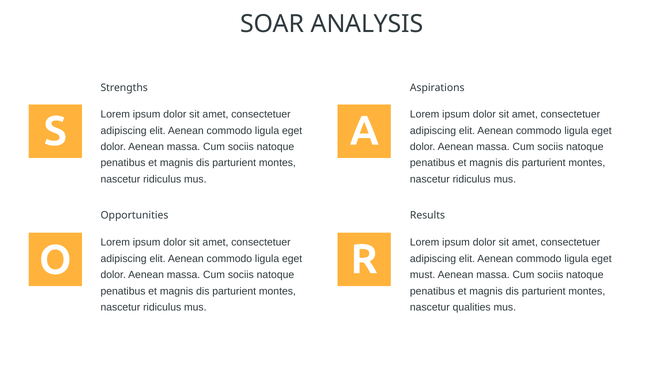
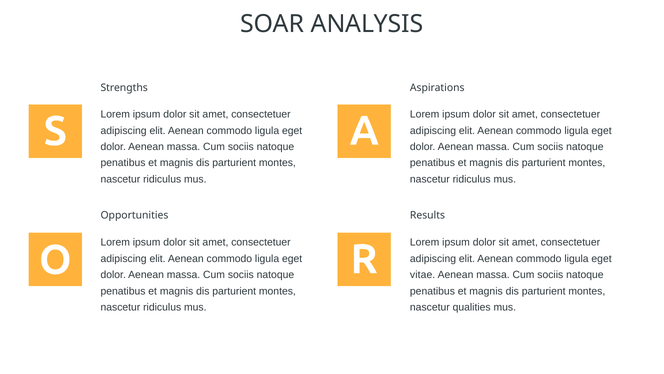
must: must -> vitae (423, 275)
